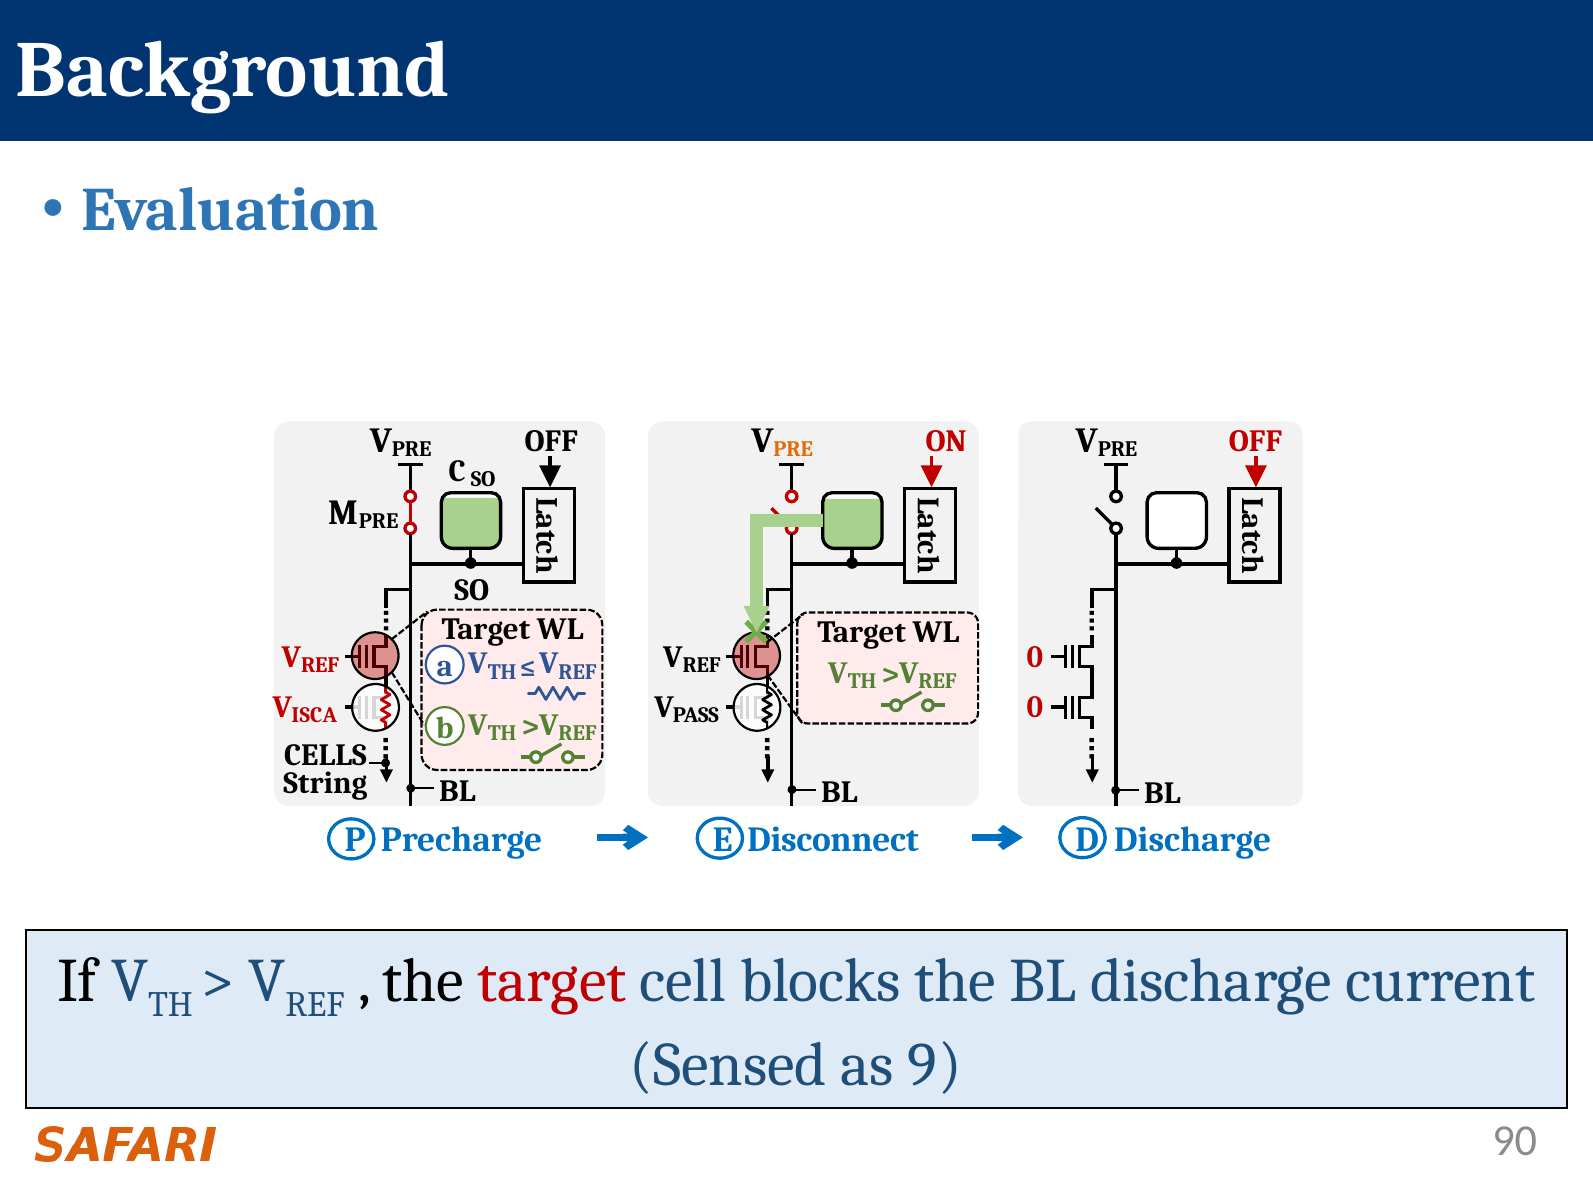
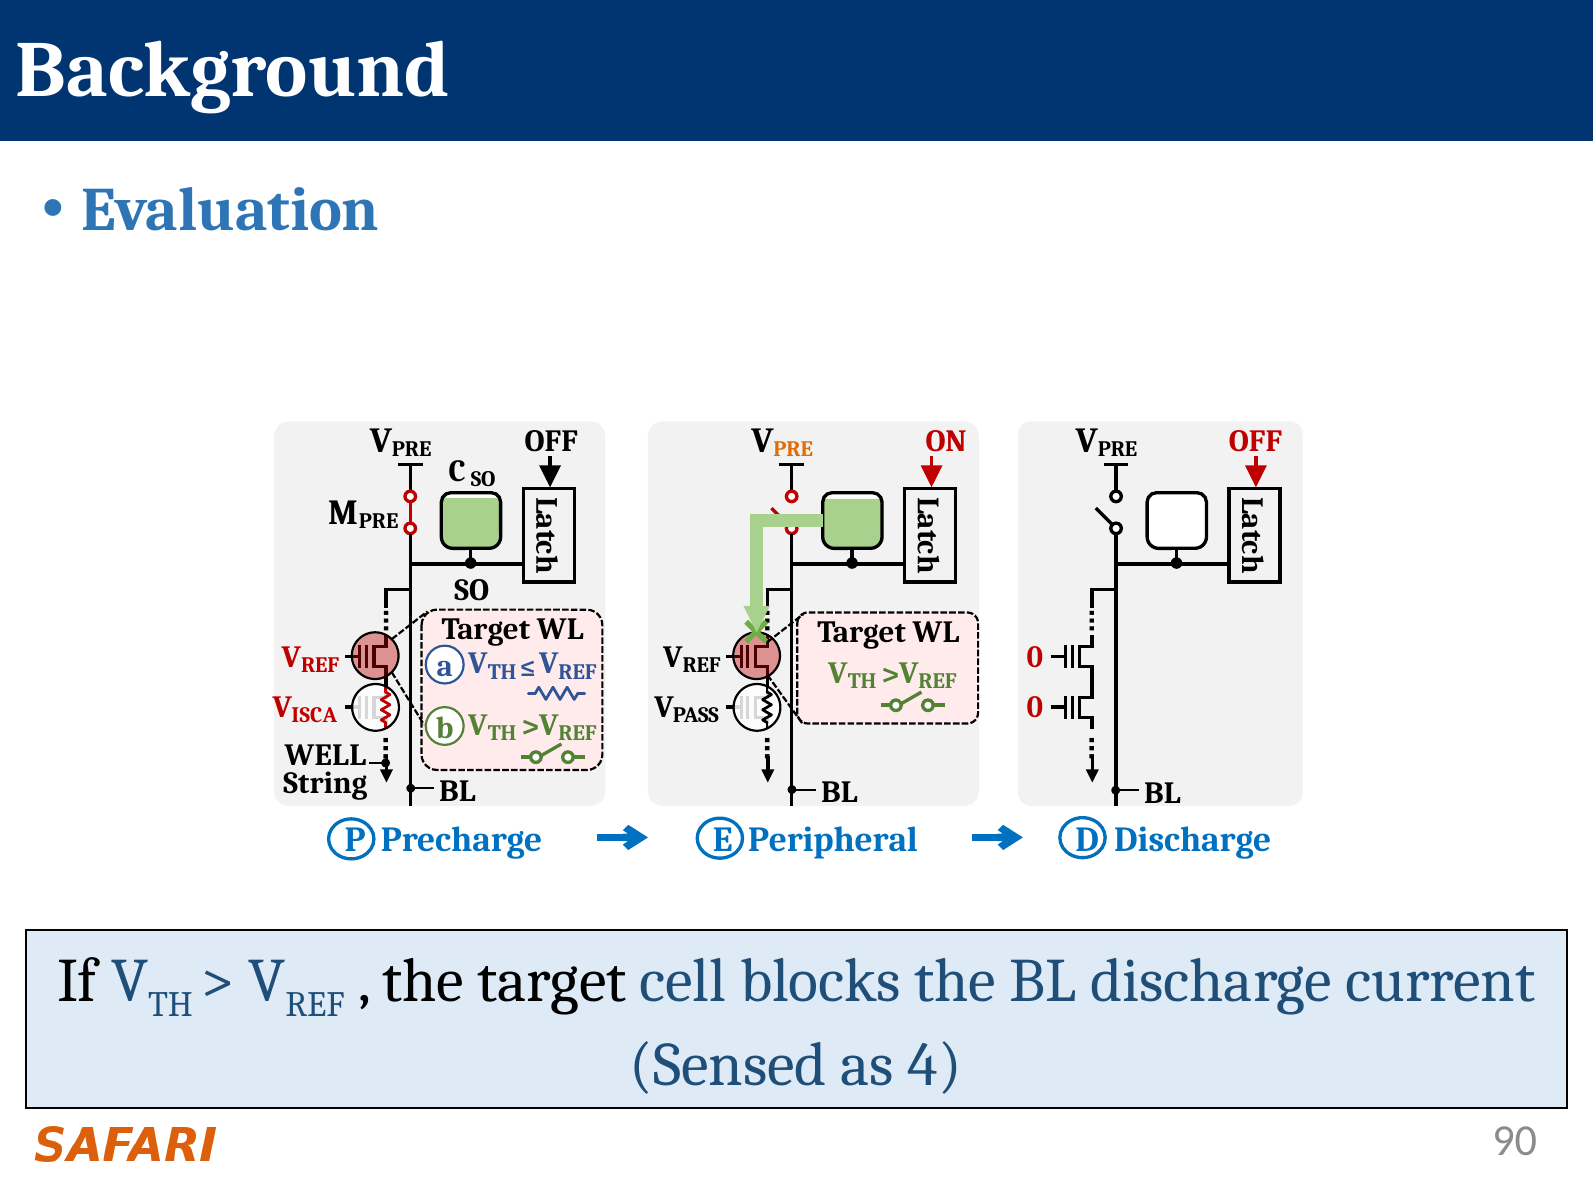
CELLS: CELLS -> WELL (325, 756)
Disconnect: Disconnect -> Peripheral (833, 840)
target colour: red -> black (552, 982)
9: 9 -> 4 (935, 1066)
